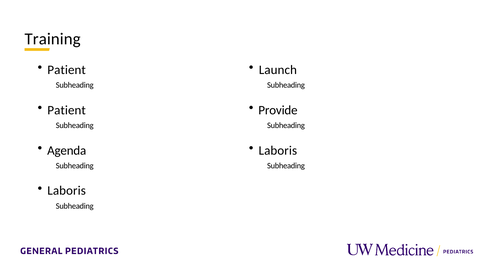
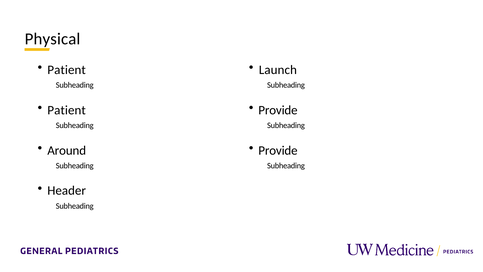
Training: Training -> Physical (53, 39)
Agenda: Agenda -> Around (67, 150)
Laboris: Laboris -> Provide (278, 150)
Laboris: Laboris -> Header (67, 190)
